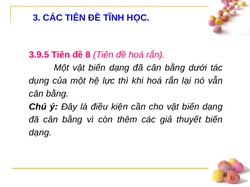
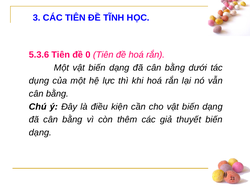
3.9.5: 3.9.5 -> 5.3.6 (39, 55)
8: 8 -> 0 (88, 55)
